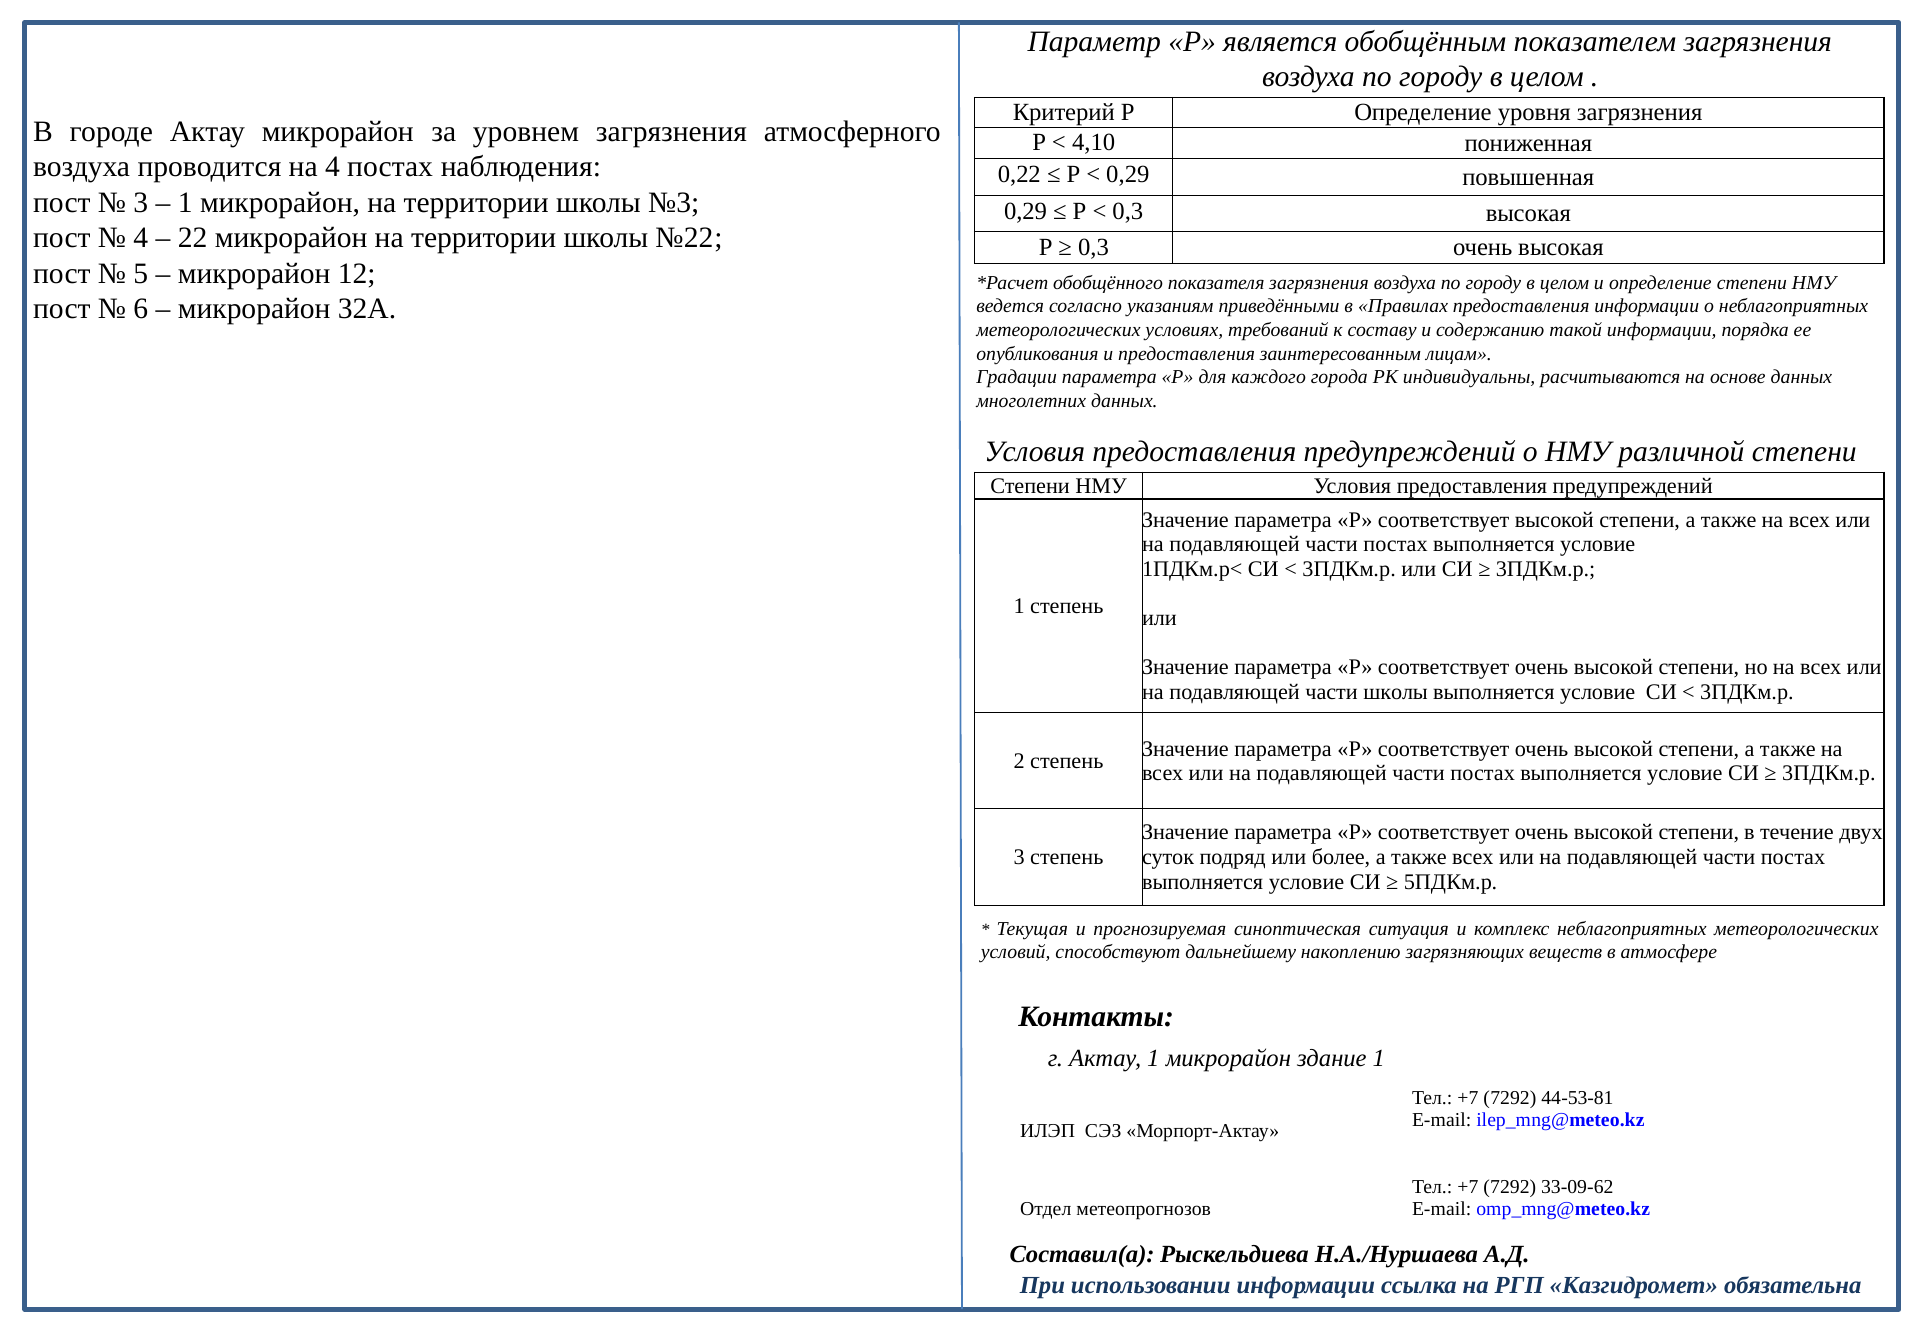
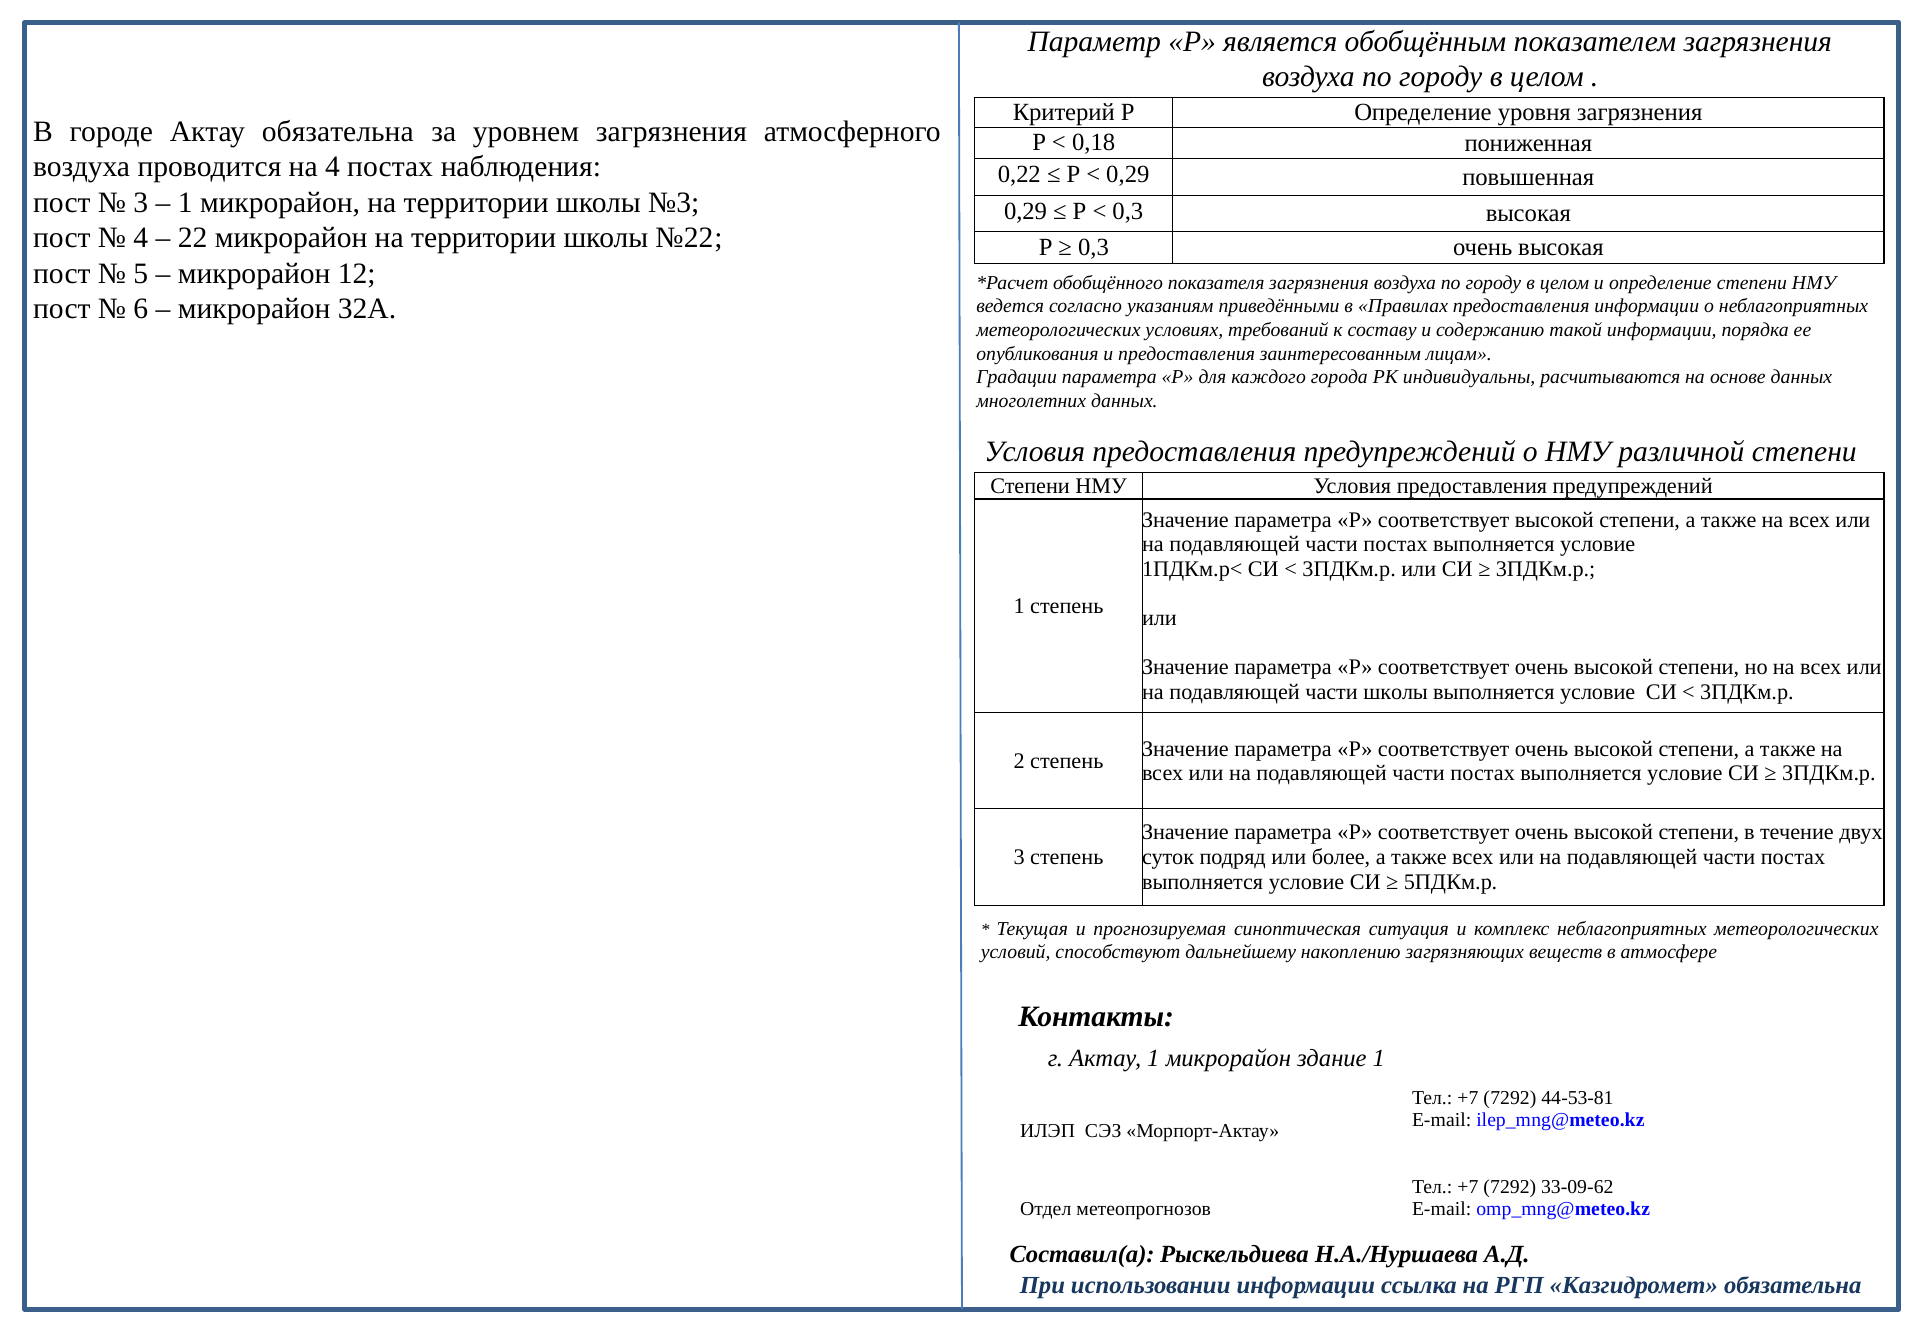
Актау микрорайон: микрорайон -> обязательна (338, 131)
4,10: 4,10 -> 0,18 (1094, 143)
